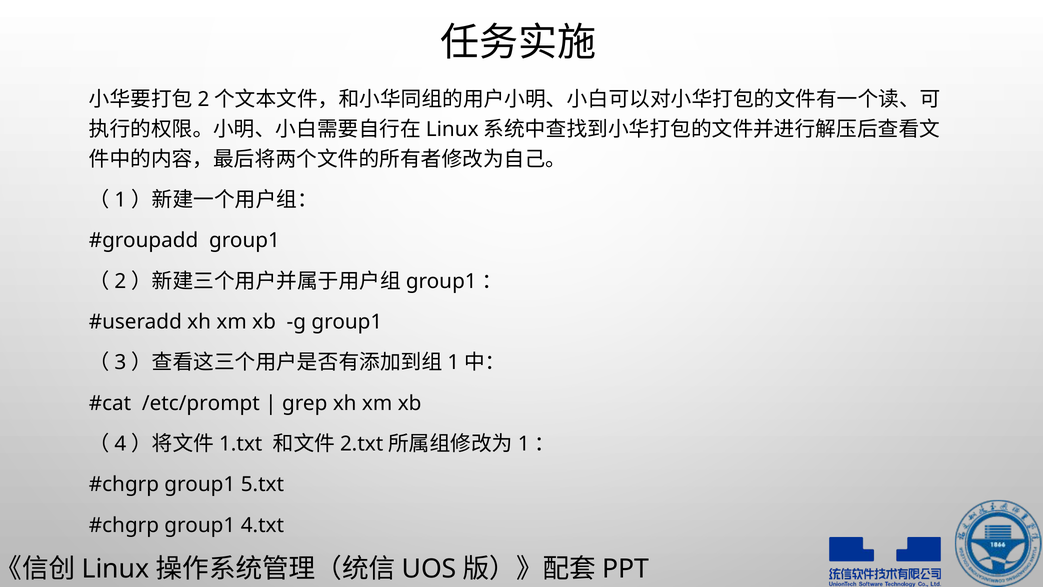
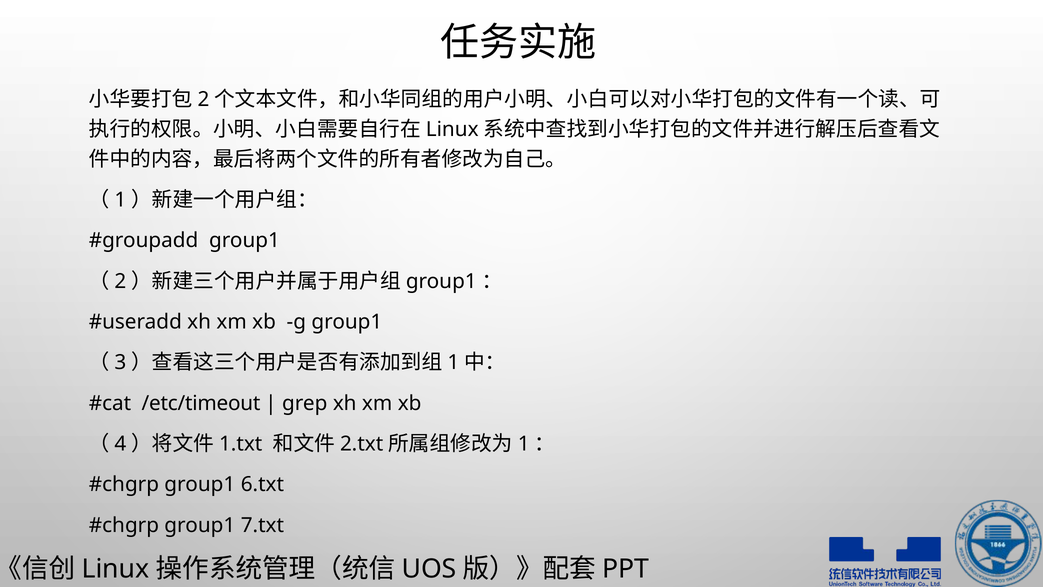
/etc/prompt: /etc/prompt -> /etc/timeout (201, 403)
5.txt: 5.txt -> 6.txt (262, 484)
4.txt: 4.txt -> 7.txt (262, 525)
